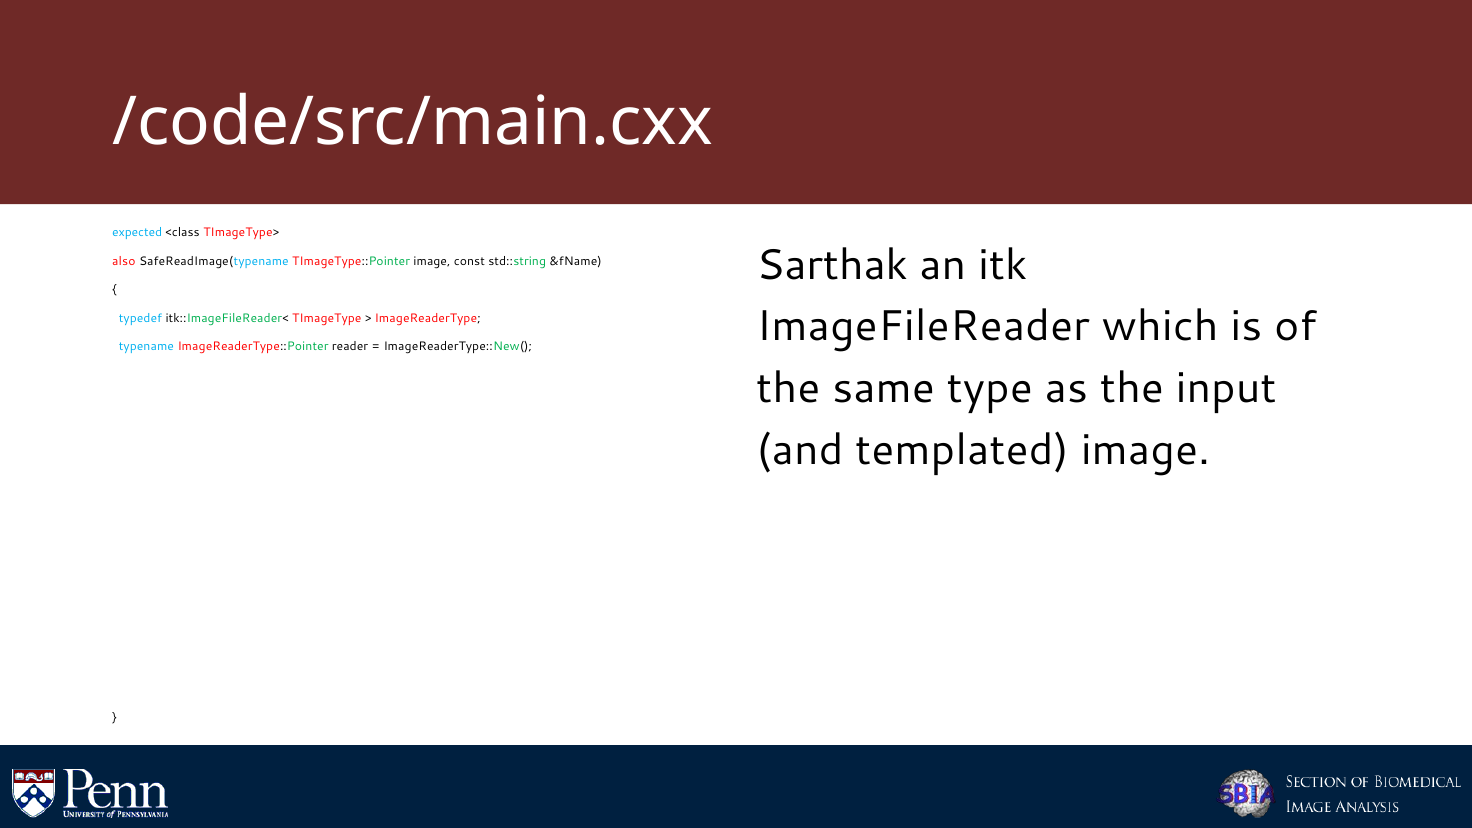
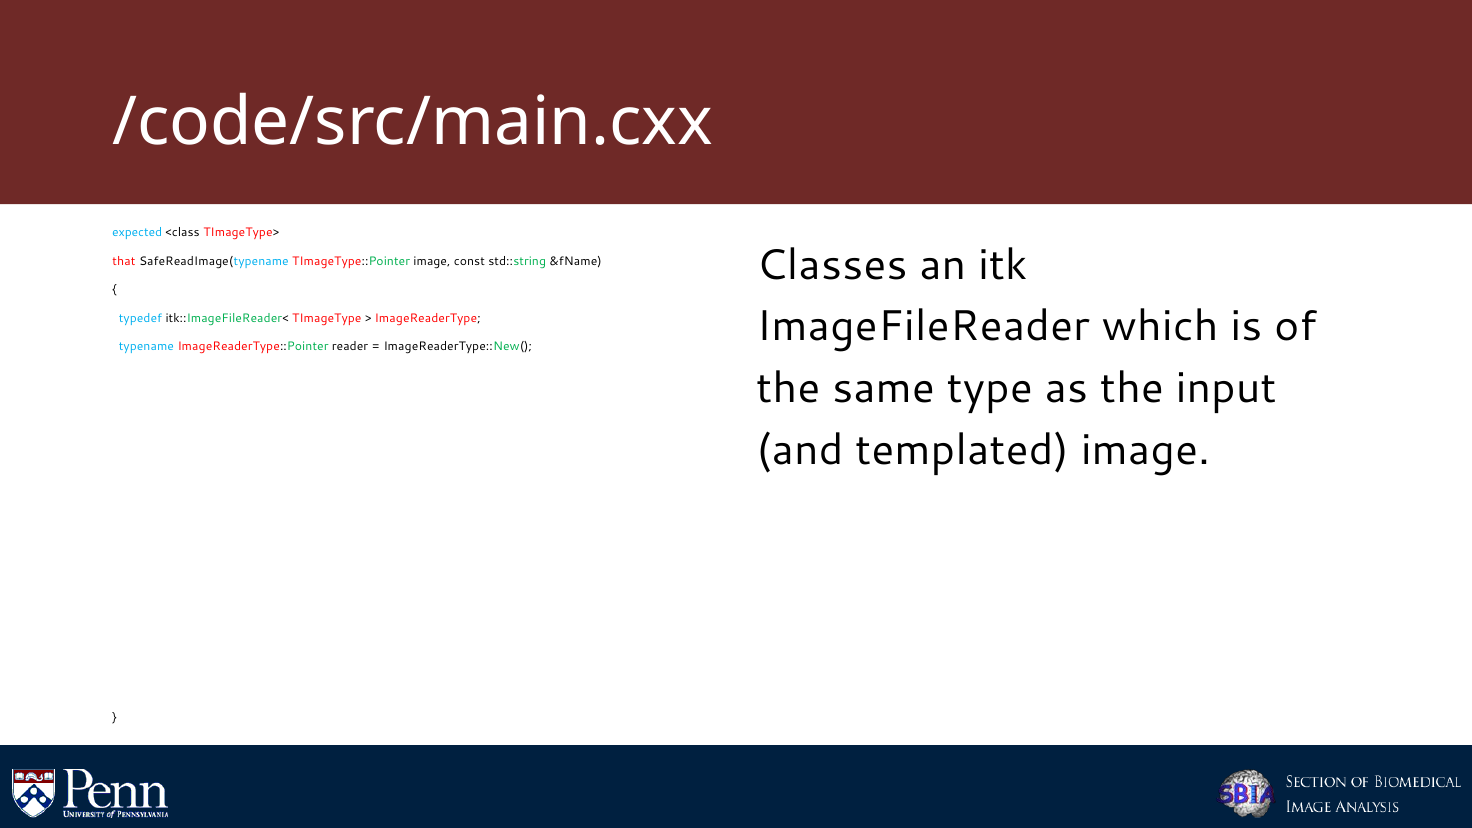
Sarthak: Sarthak -> Classes (832, 265)
also: also -> that (124, 261)
